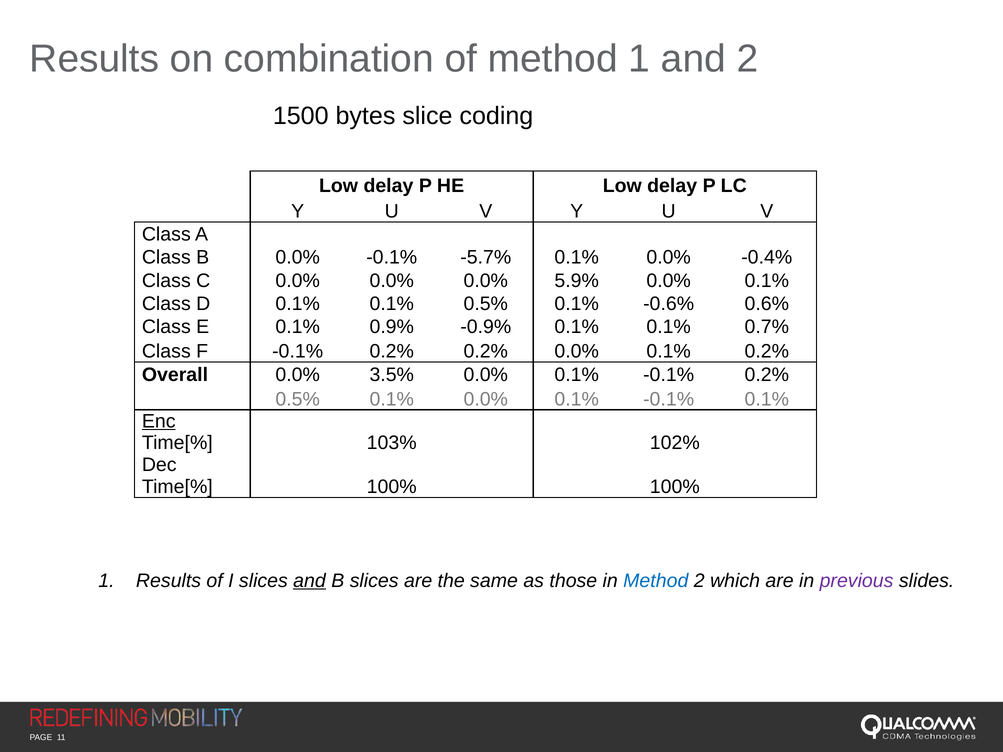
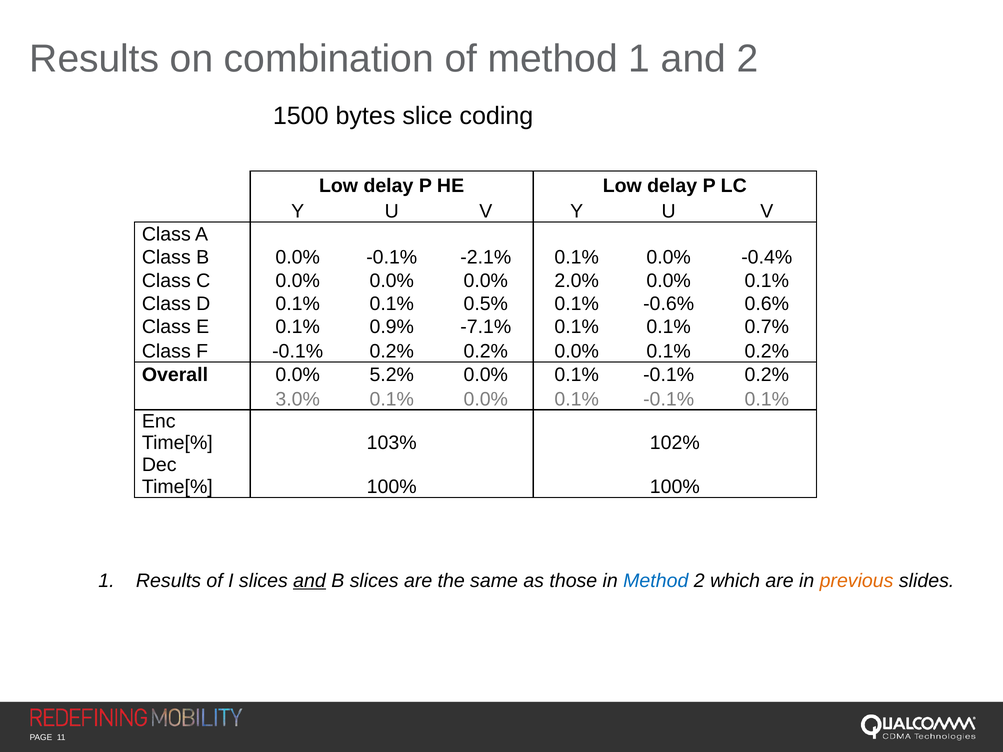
-5.7%: -5.7% -> -2.1% (486, 258)
5.9%: 5.9% -> 2.0% (577, 281)
-0.9%: -0.9% -> -7.1% (486, 327)
3.5%: 3.5% -> 5.2% (392, 375)
0.5%: 0.5% -> 3.0% (298, 399)
Enc underline: present -> none (159, 421)
previous colour: purple -> orange (857, 581)
